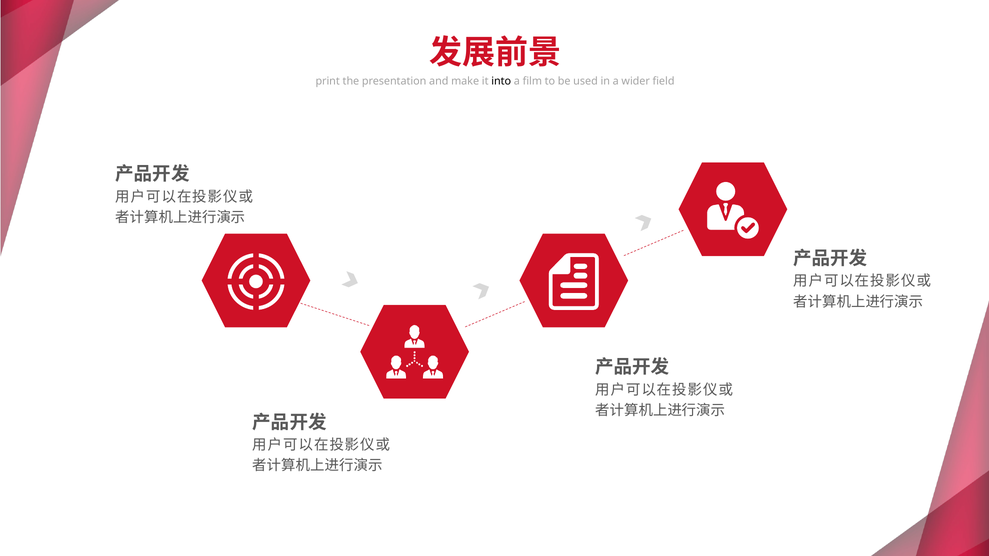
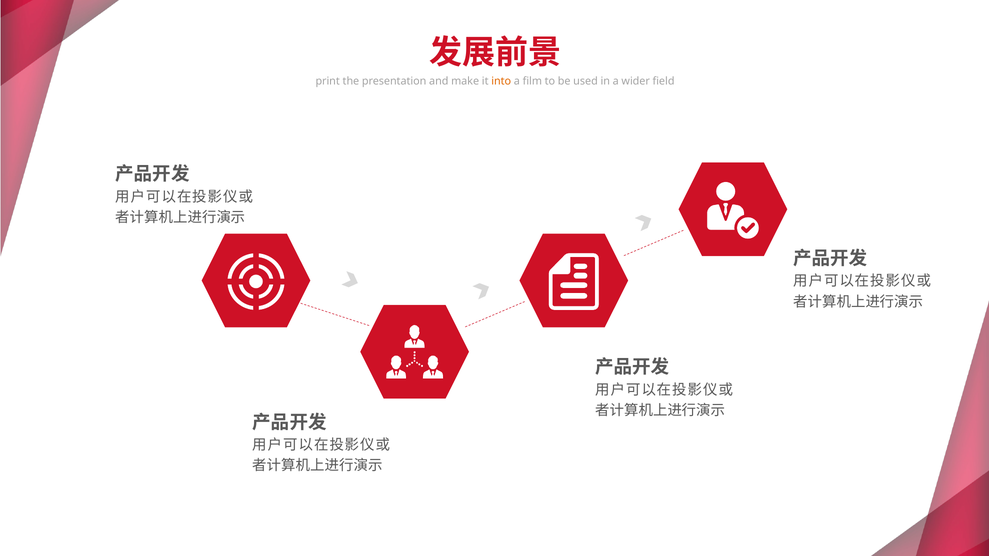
into colour: black -> orange (501, 81)
